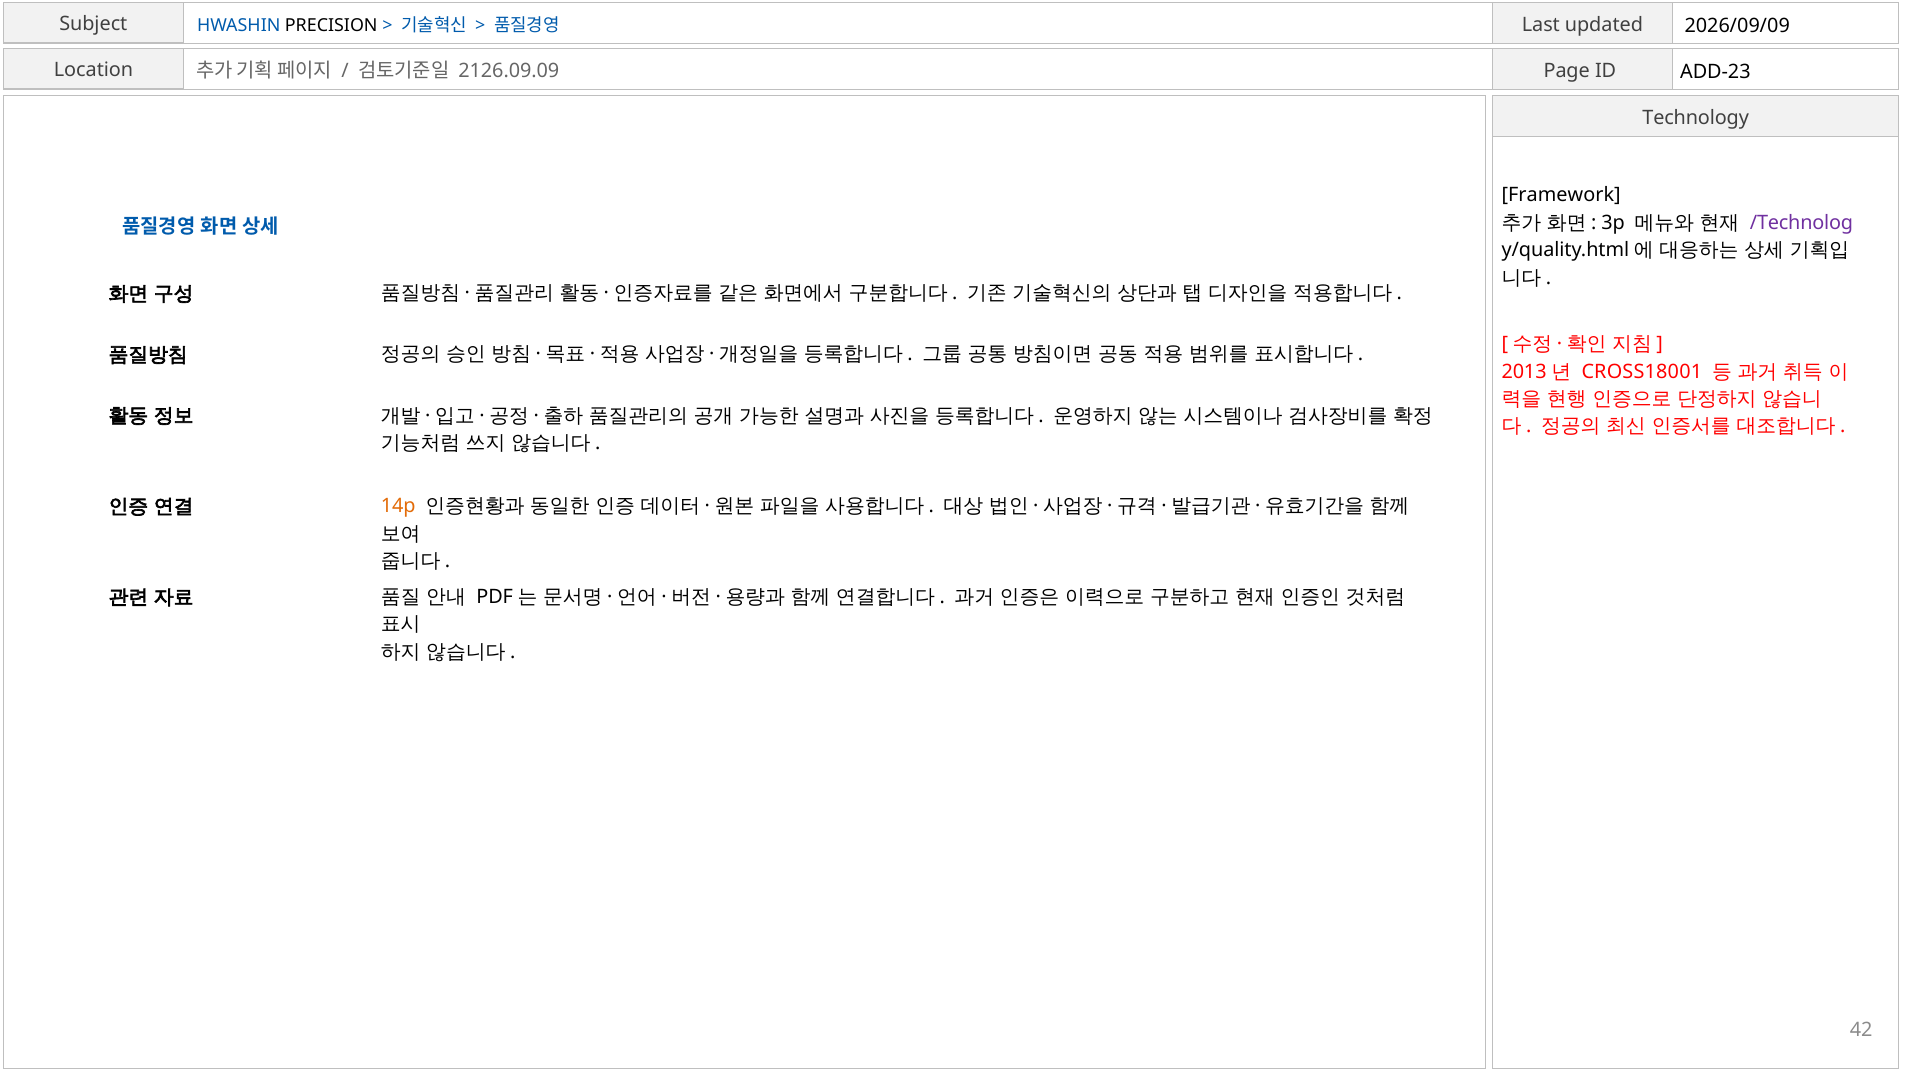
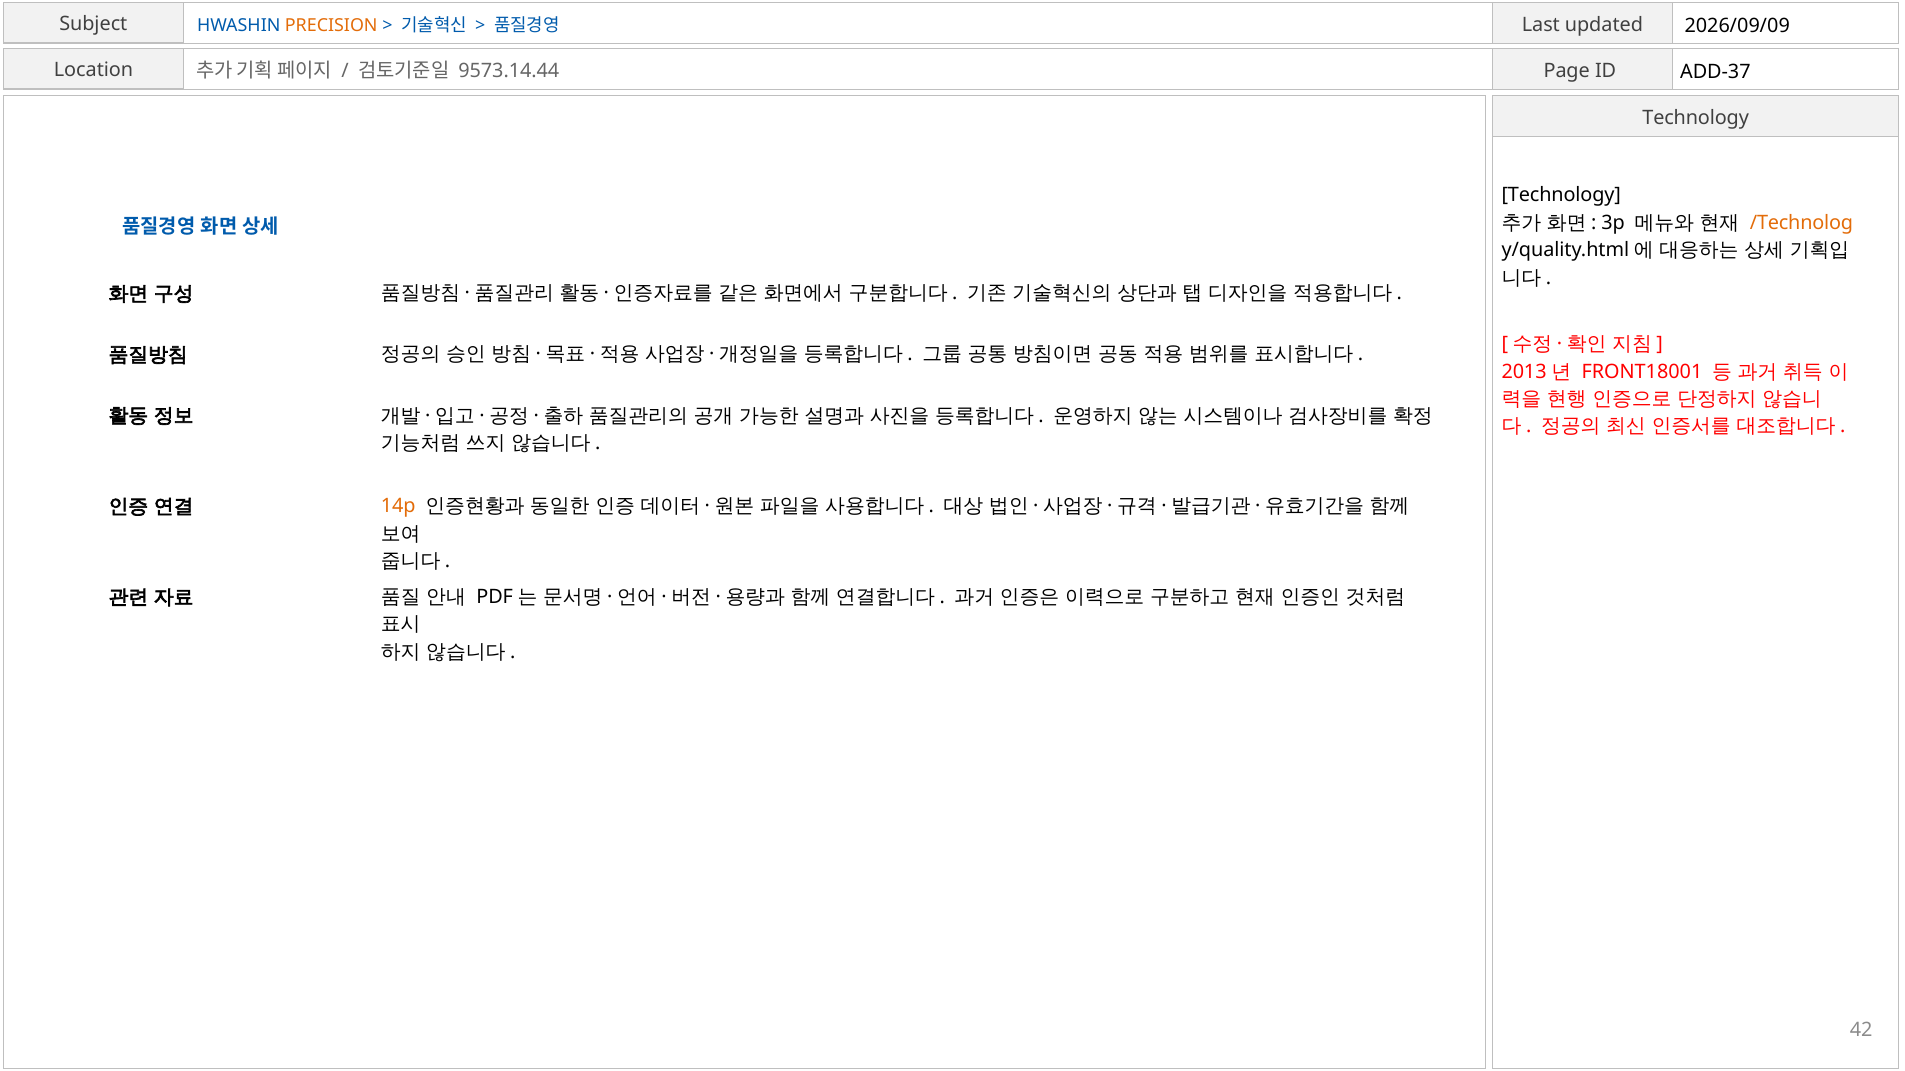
PRECISION colour: black -> orange (331, 26)
2126.09.09: 2126.09.09 -> 9573.14.44 (509, 71)
ADD-23: ADD-23 -> ADD-37 (1715, 72)
Framework: Framework -> Technology (1561, 195)
/Technolog colour: purple -> orange (1801, 223)
CROSS18001: CROSS18001 -> FRONT18001 (1642, 372)
